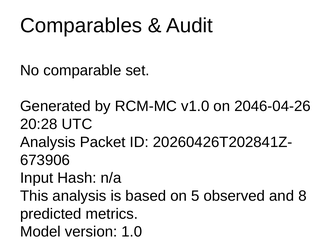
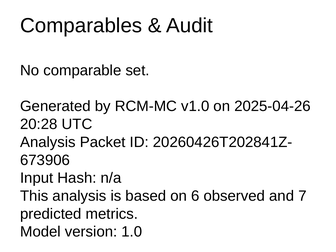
2046-04-26: 2046-04-26 -> 2025-04-26 (272, 106)
5: 5 -> 6 (195, 196)
8: 8 -> 7 (302, 196)
